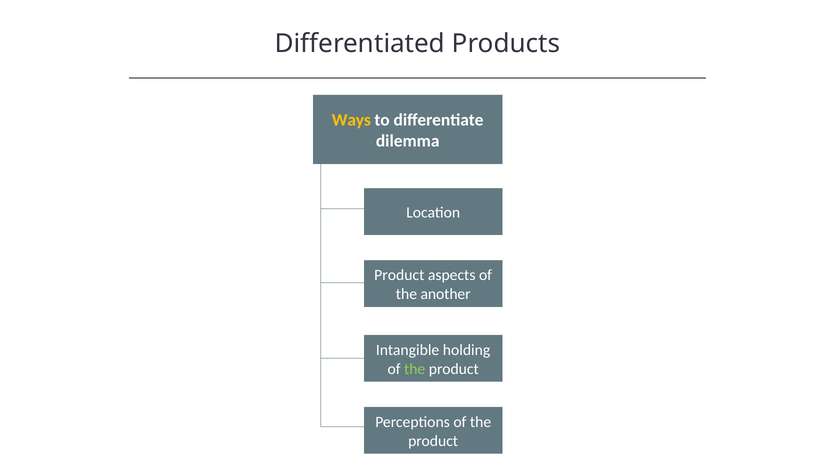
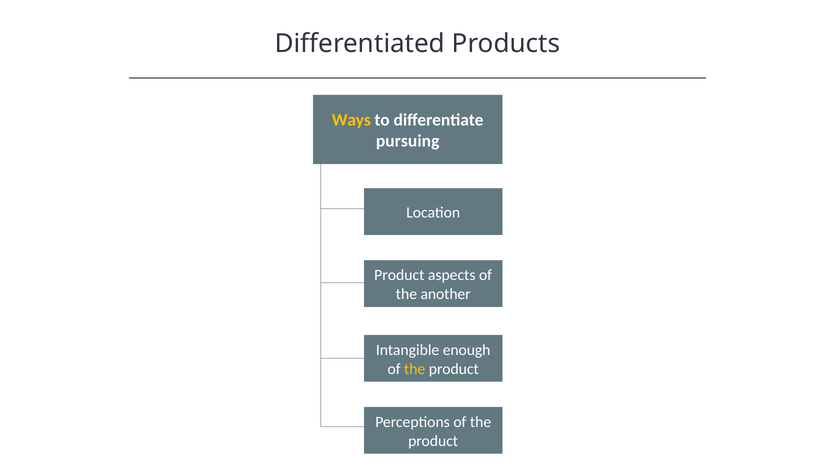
dilemma: dilemma -> pursuing (408, 141)
holding: holding -> enough (467, 350)
the colour: light green -> yellow (415, 369)
